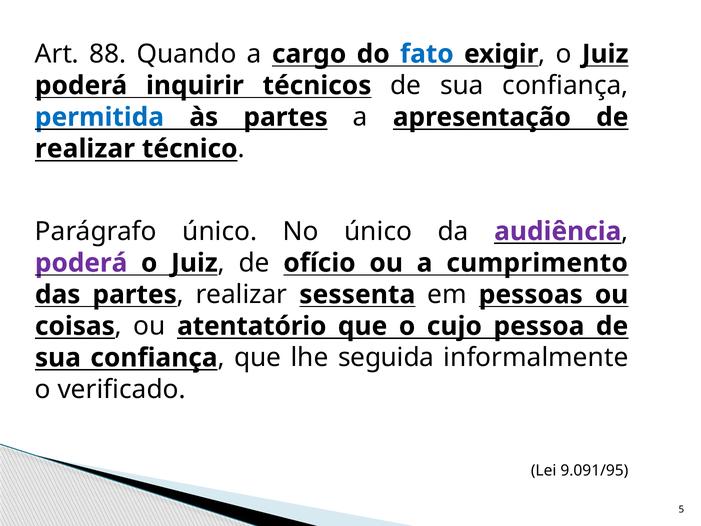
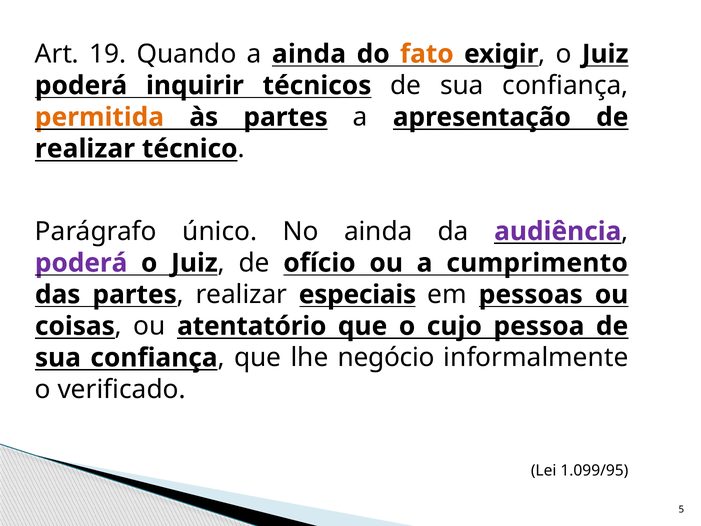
88: 88 -> 19 (108, 54)
a cargo: cargo -> ainda (309, 54)
fato colour: blue -> orange (427, 54)
permitida colour: blue -> orange (99, 117)
No único: único -> ainda (378, 231)
sessenta: sessenta -> especiais (357, 294)
seguida: seguida -> negócio (386, 358)
9.091/95: 9.091/95 -> 1.099/95 (594, 470)
